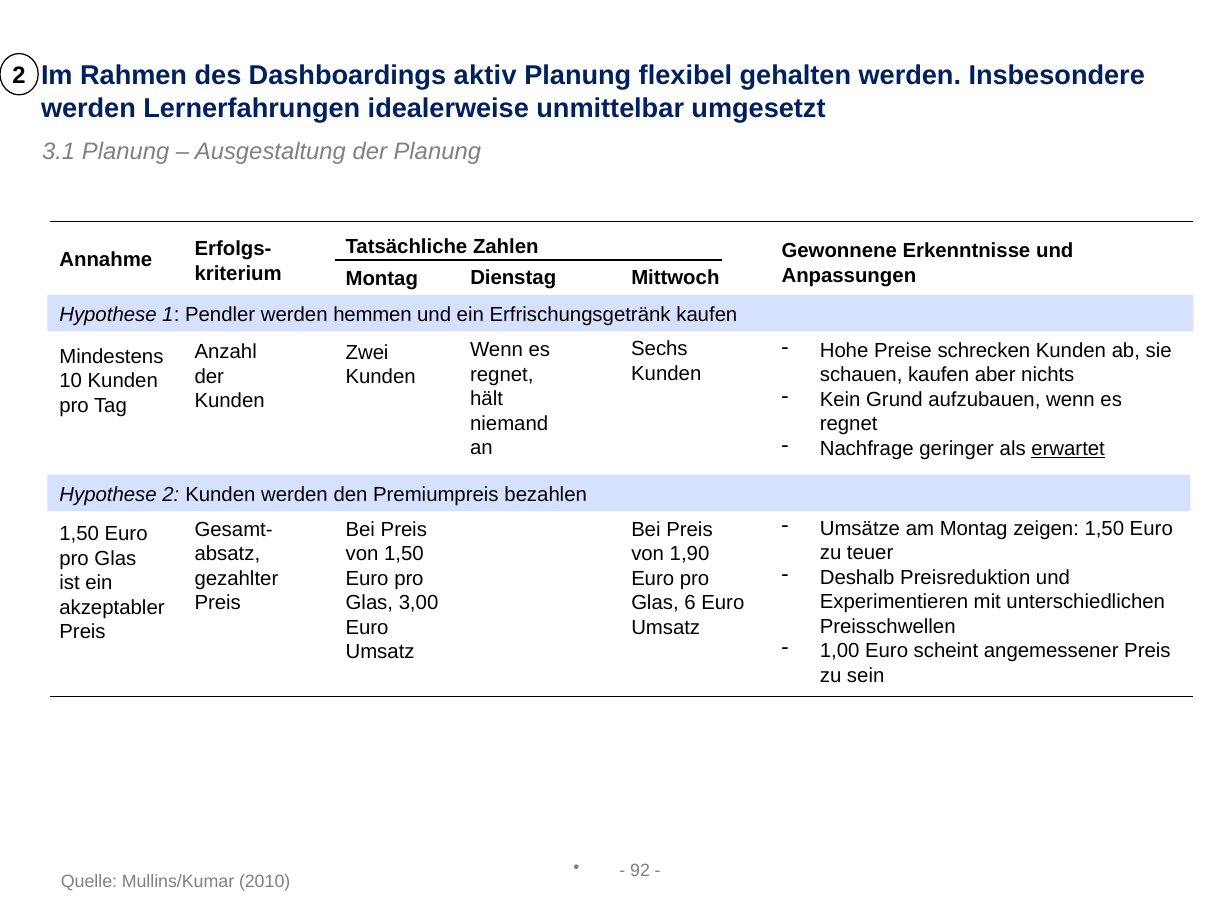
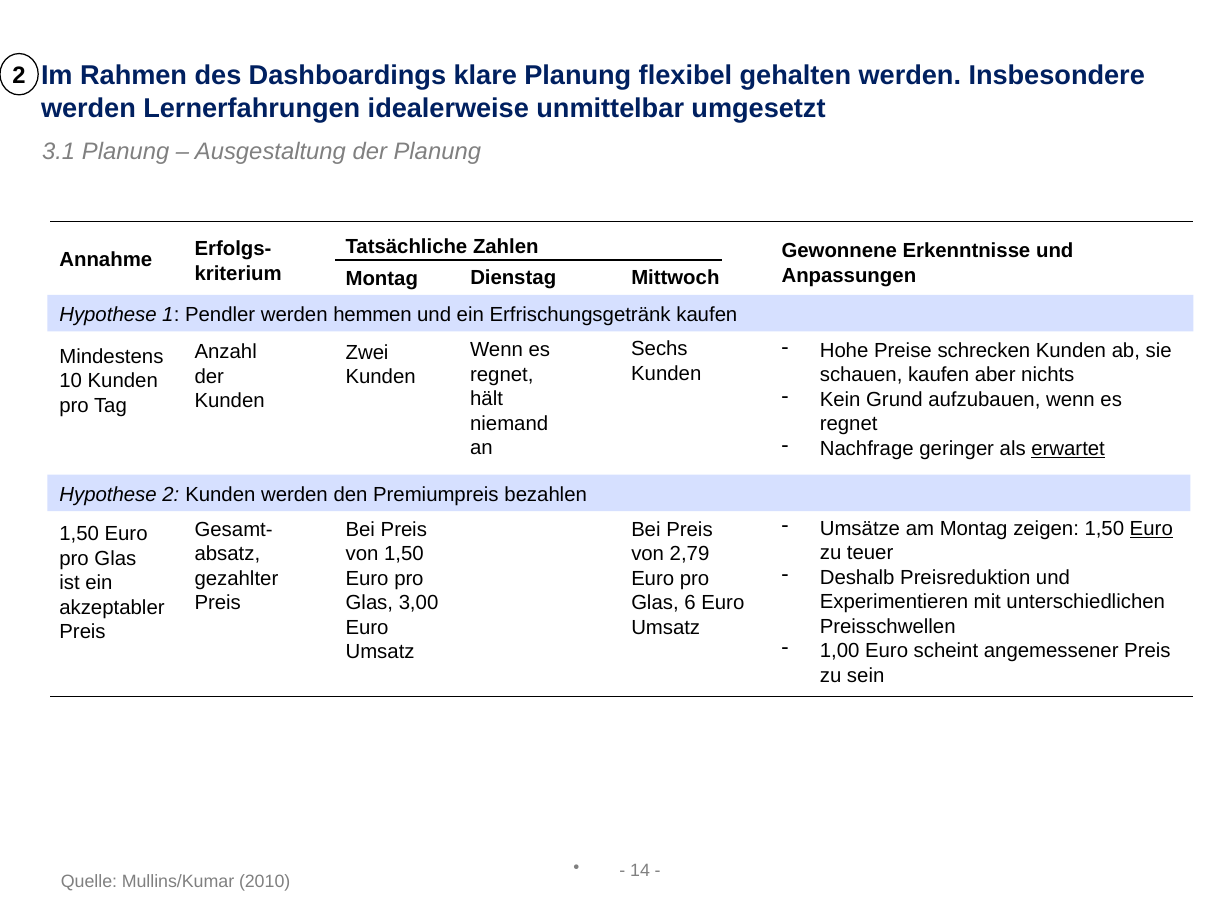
aktiv: aktiv -> klare (485, 76)
Euro underline: none -> present (1151, 529)
1,90: 1,90 -> 2,79 (690, 554)
92: 92 -> 14 (640, 871)
